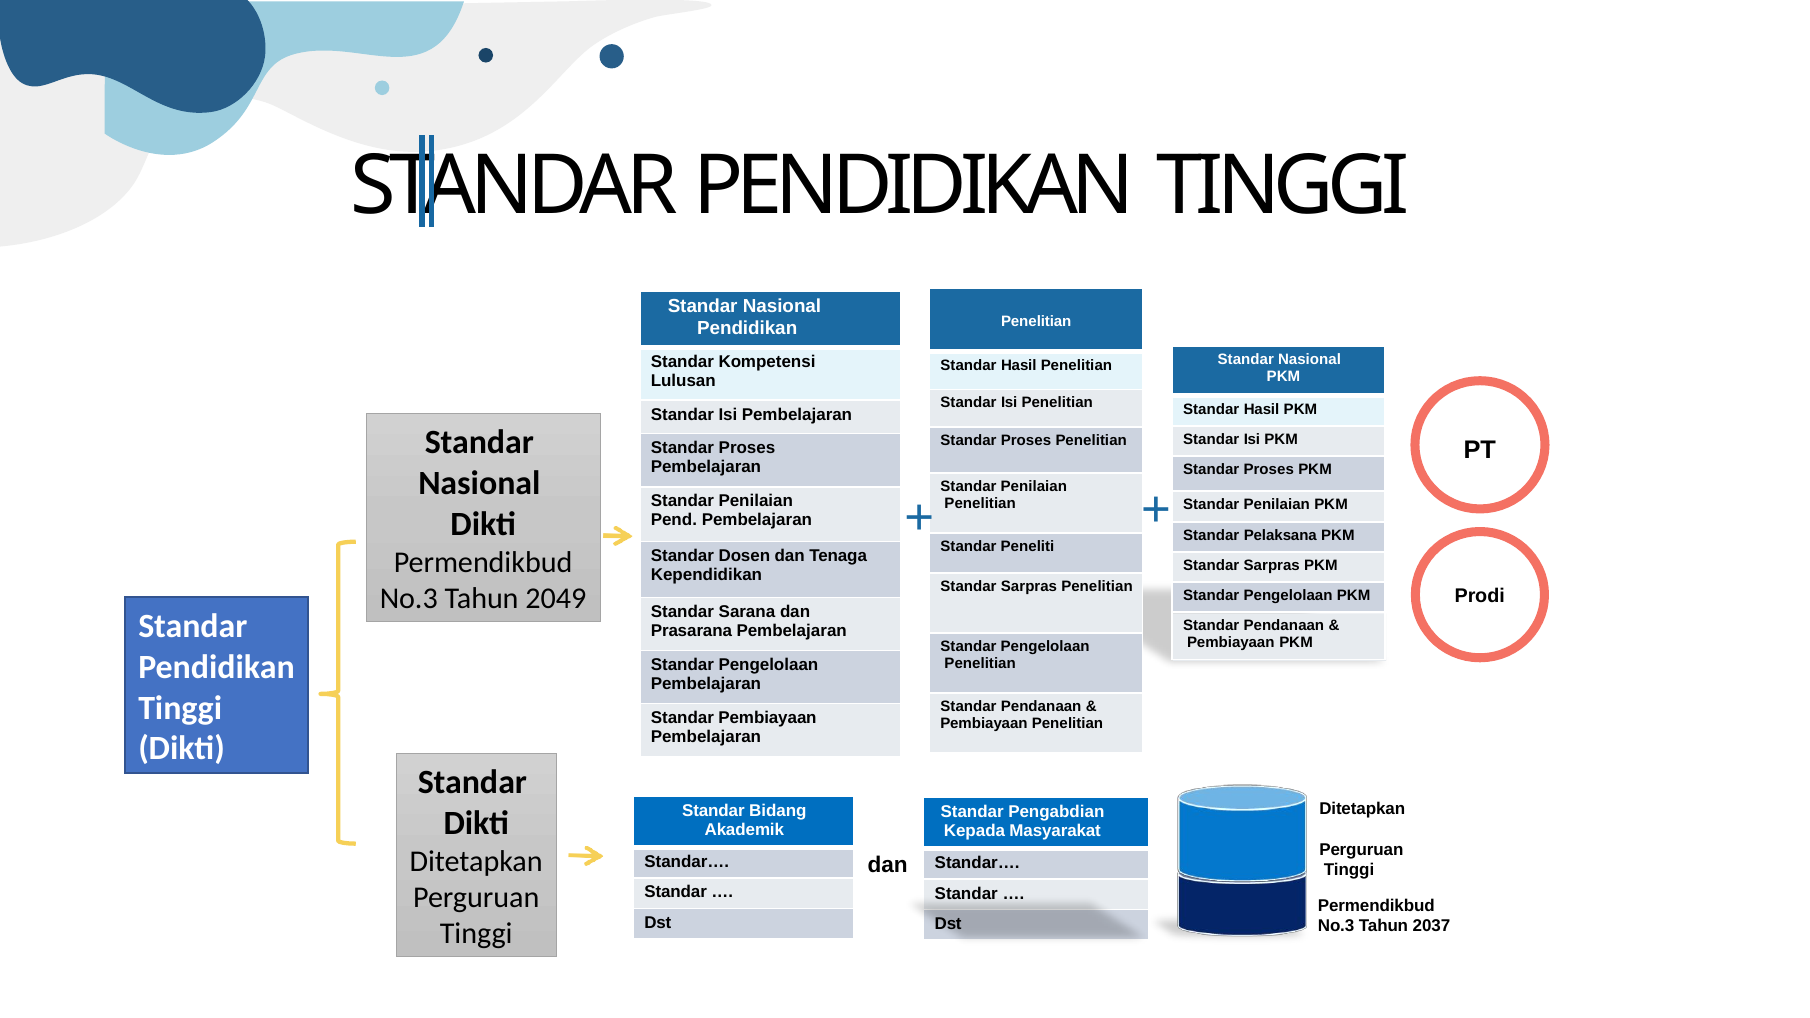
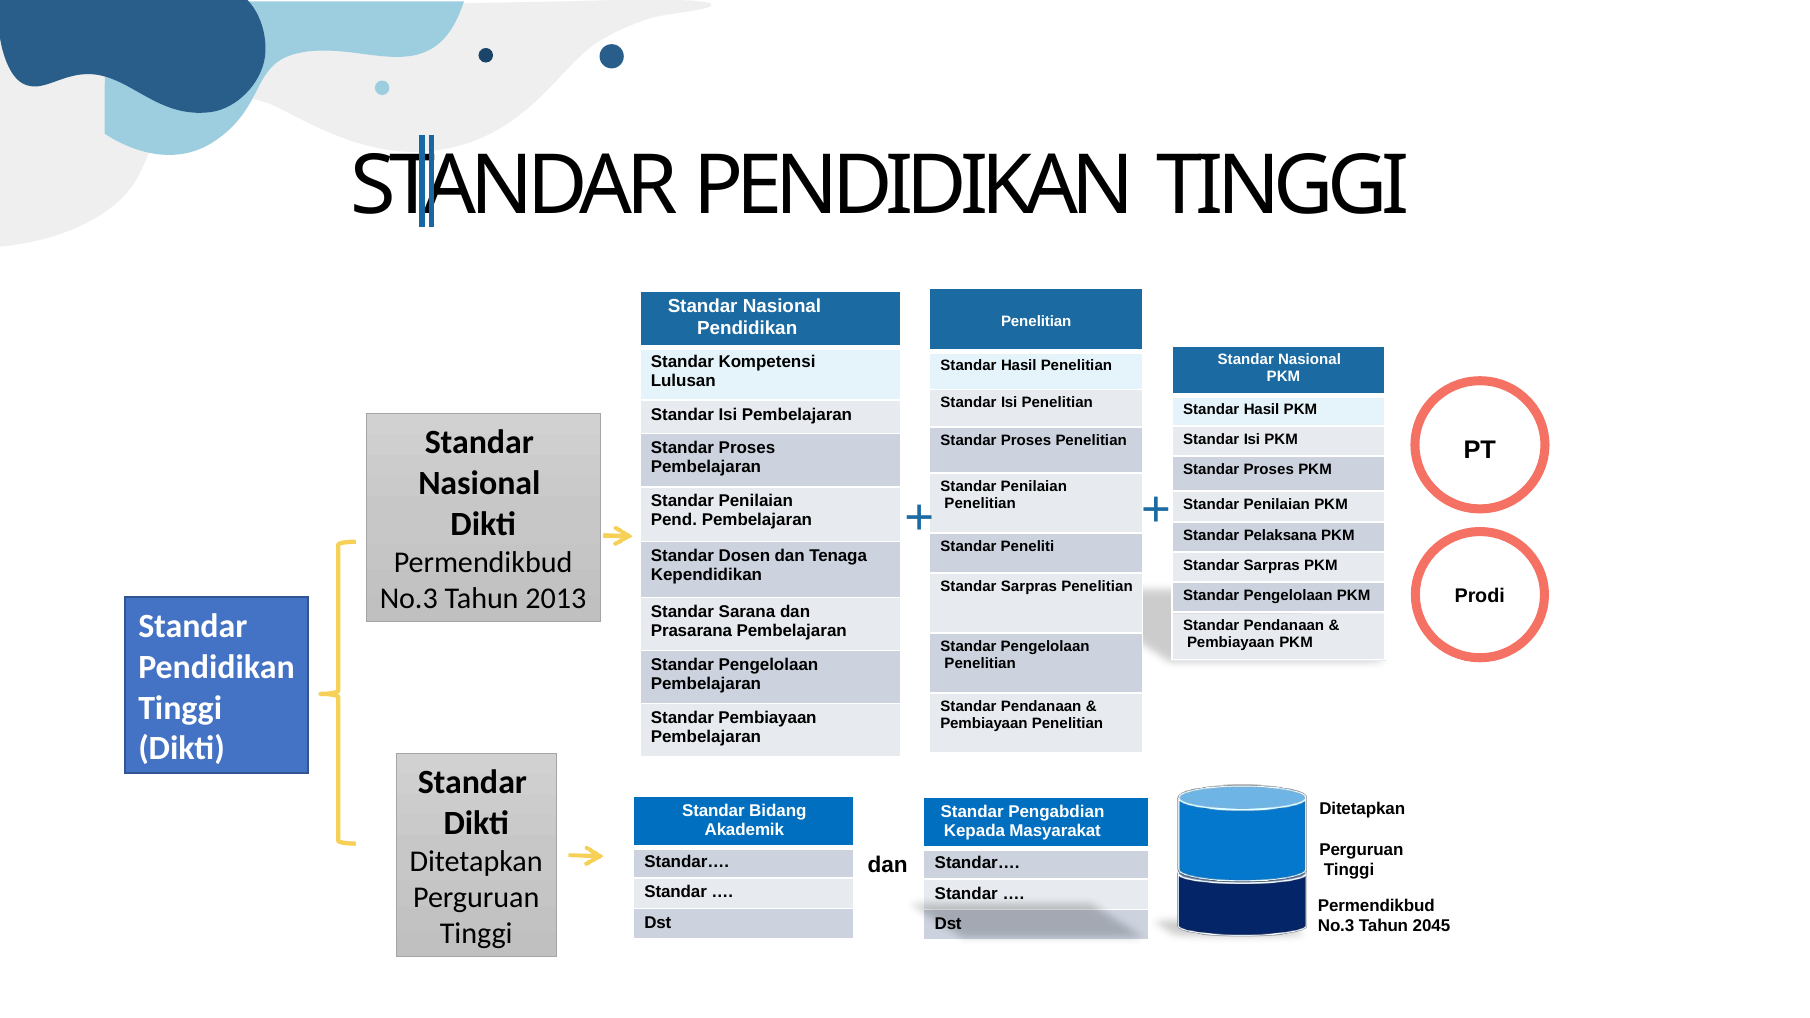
2049: 2049 -> 2013 (556, 599)
2037: 2037 -> 2045 (1431, 926)
